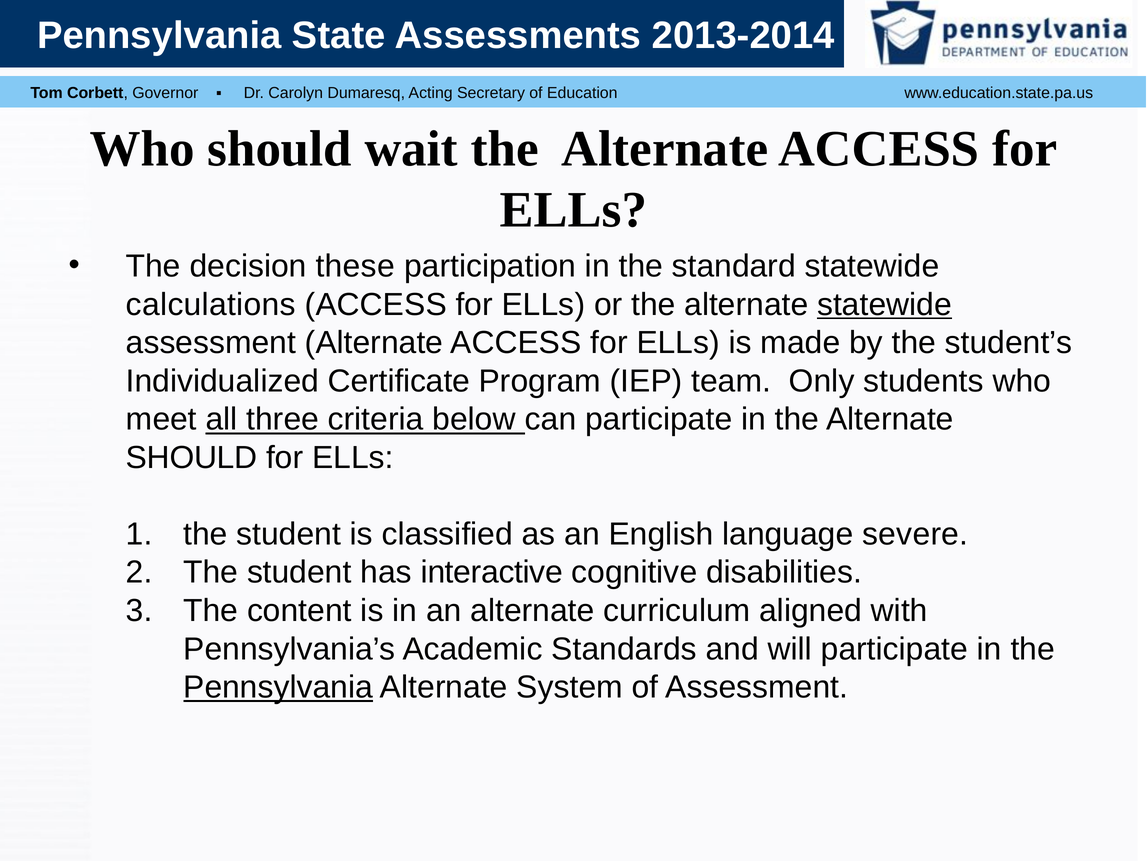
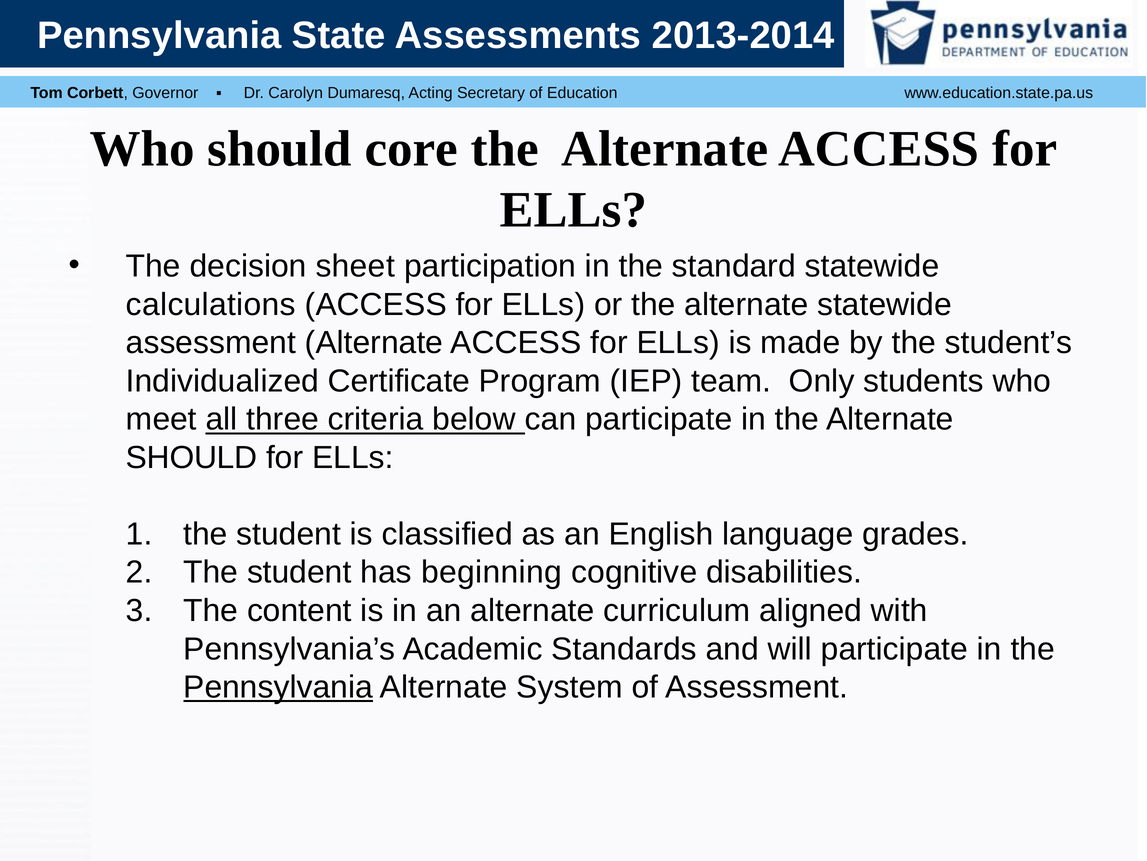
wait: wait -> core (411, 149)
these: these -> sheet (355, 266)
statewide underline: present -> none (885, 304)
severe: severe -> grades (915, 534)
interactive: interactive -> beginning (491, 572)
